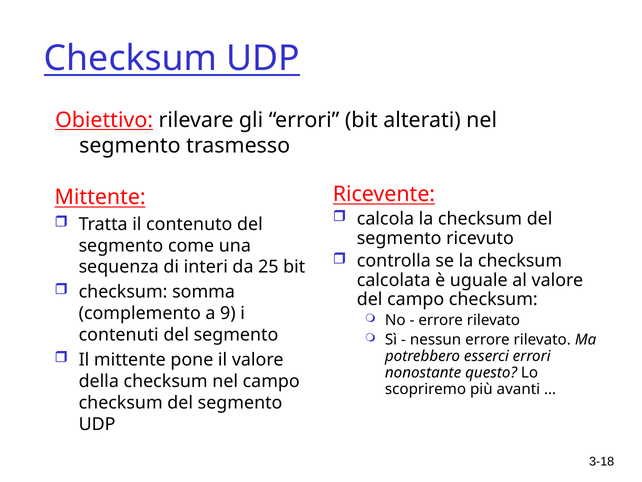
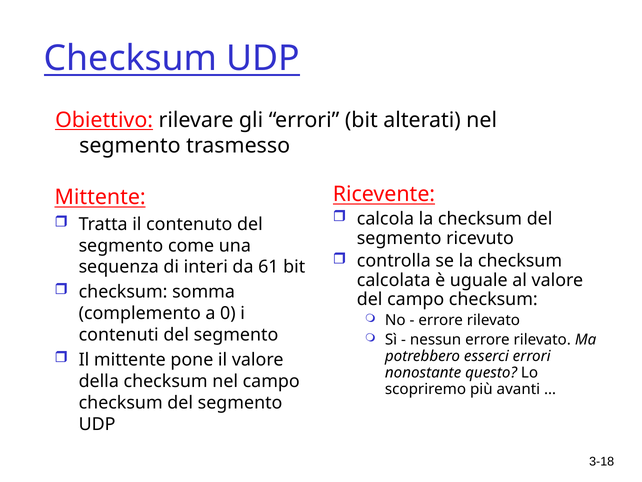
25: 25 -> 61 (268, 267)
9: 9 -> 0 (228, 313)
